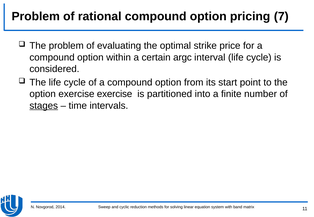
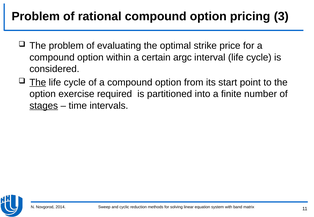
7: 7 -> 3 (281, 16)
The underline: none -> present (38, 83)
exercise exercise: exercise -> required (115, 94)
